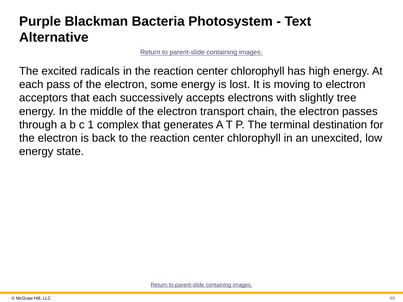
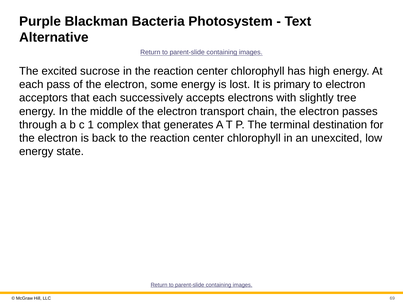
radicals: radicals -> sucrose (100, 71)
moving: moving -> primary (292, 85)
